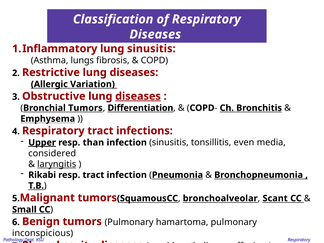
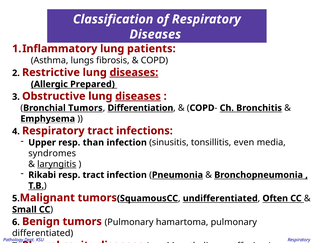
lung sinusitis: sinusitis -> patients (151, 49)
diseases underline: none -> present (134, 72)
Variation: Variation -> Prepared (92, 84)
Upper underline: present -> none (42, 143)
considered: considered -> syndromes (52, 153)
bronchoalveolar: bronchoalveolar -> undifferentiated (220, 198)
Scant: Scant -> Often (275, 198)
inconspicious: inconspicious -> differentiated (43, 233)
